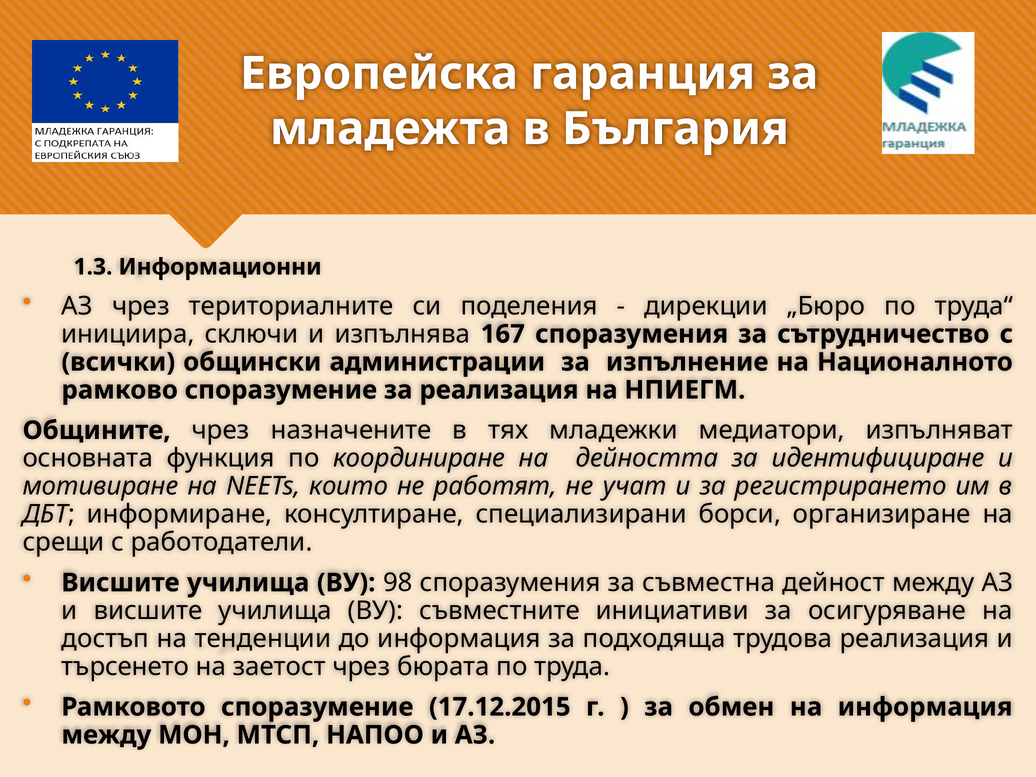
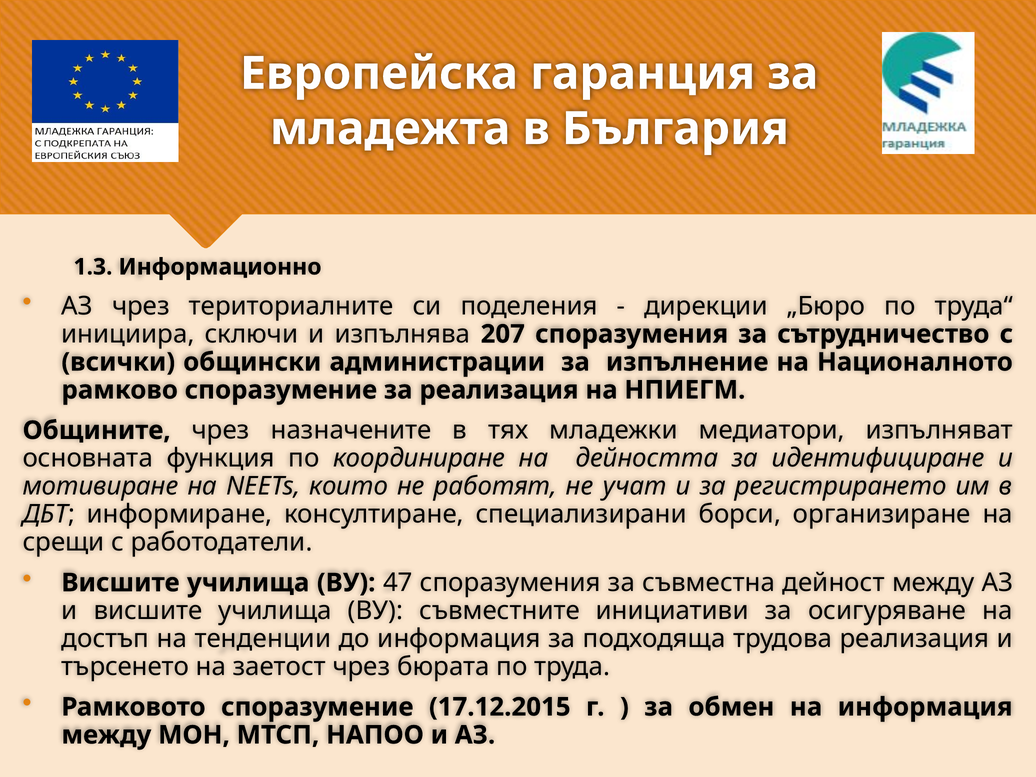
Информационни: Информационни -> Информационно (220, 267)
167: 167 -> 207 (503, 334)
98: 98 -> 47 (398, 583)
